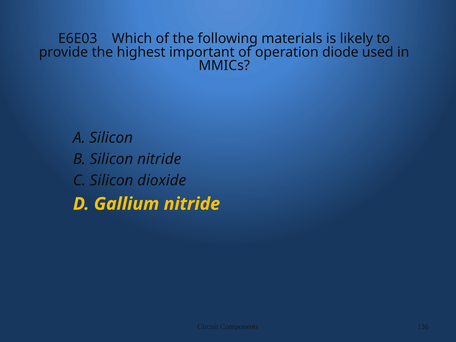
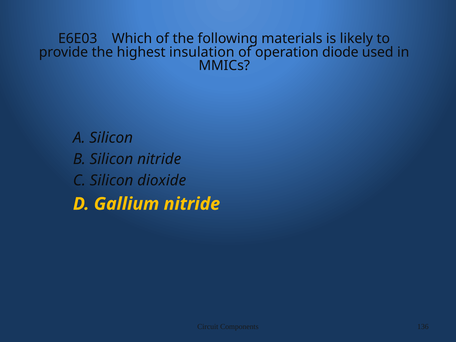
important: important -> insulation (202, 52)
